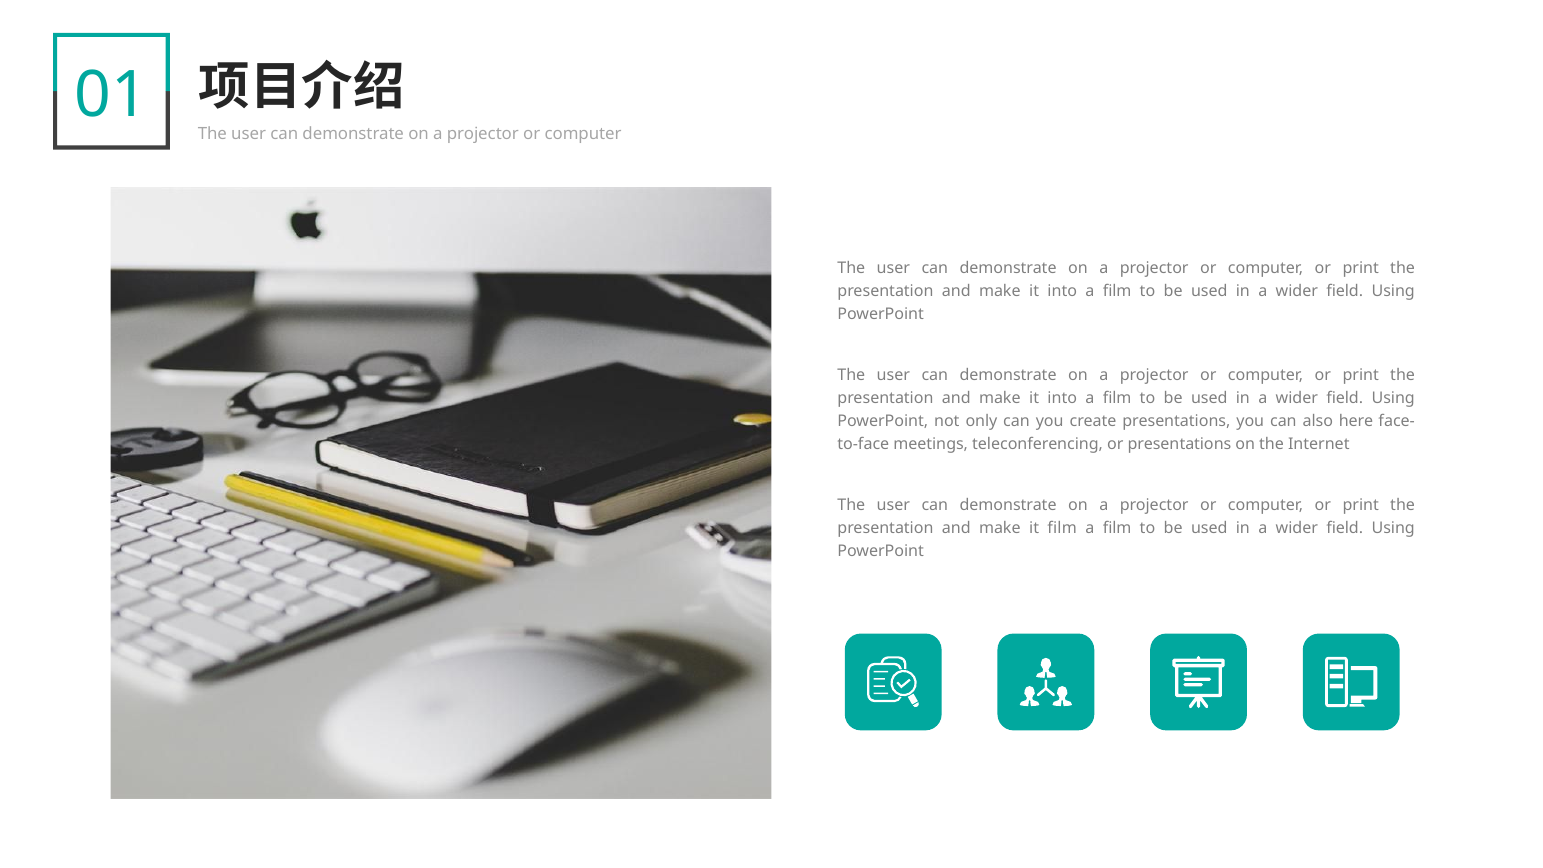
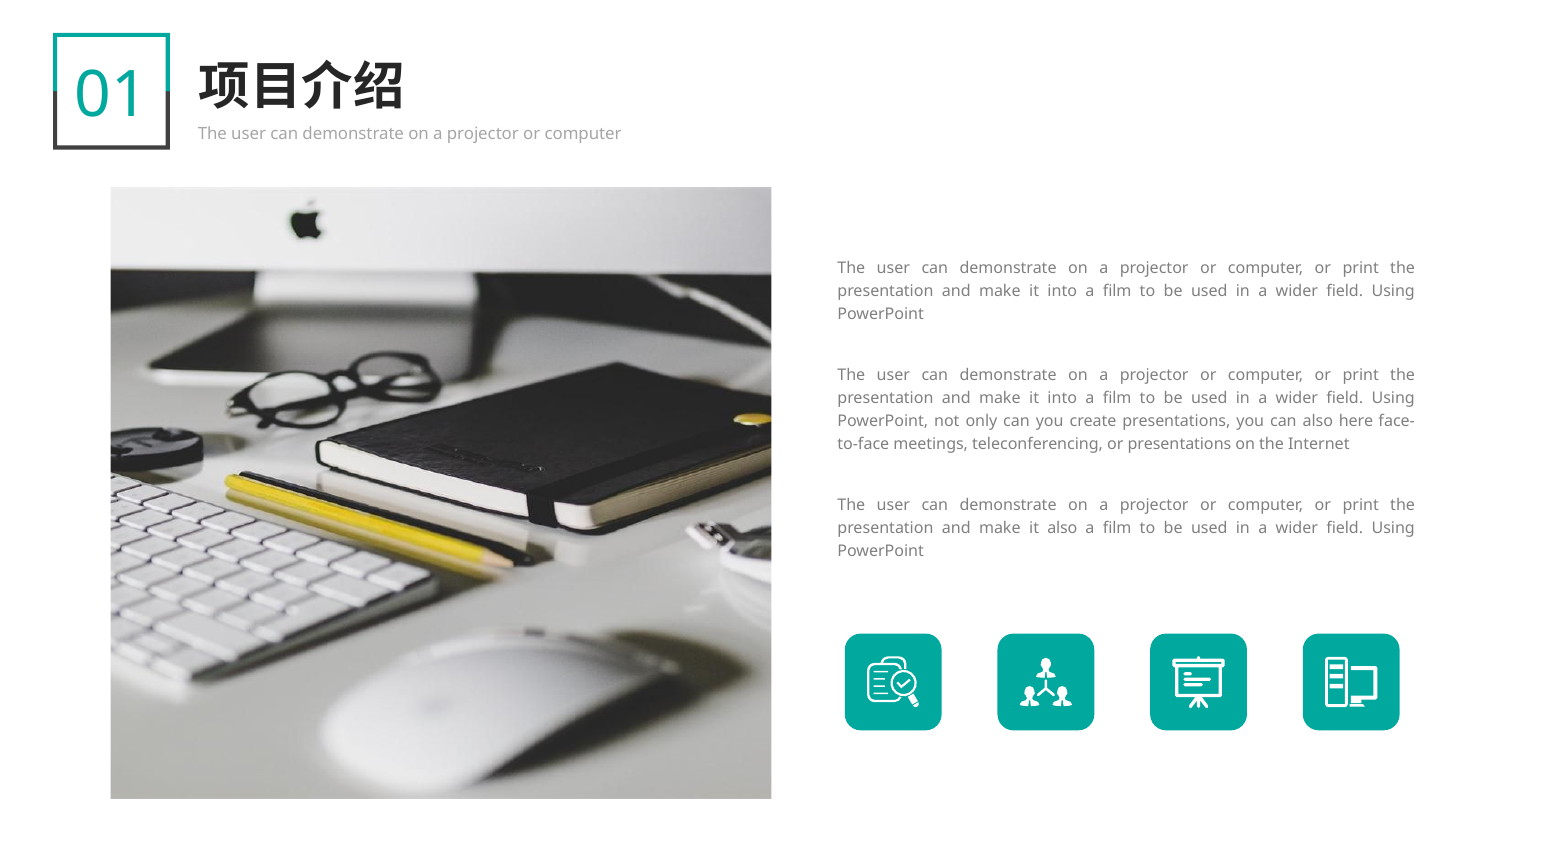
it film: film -> also (1062, 528)
